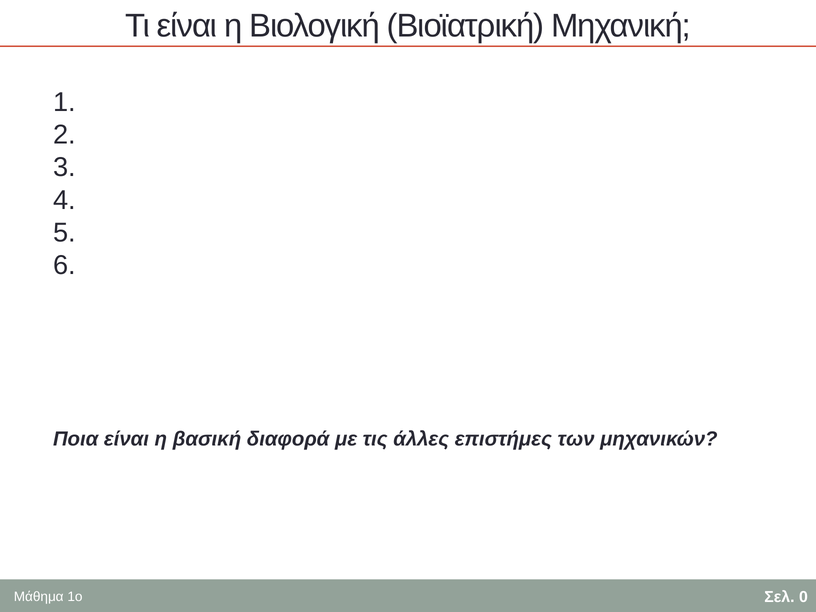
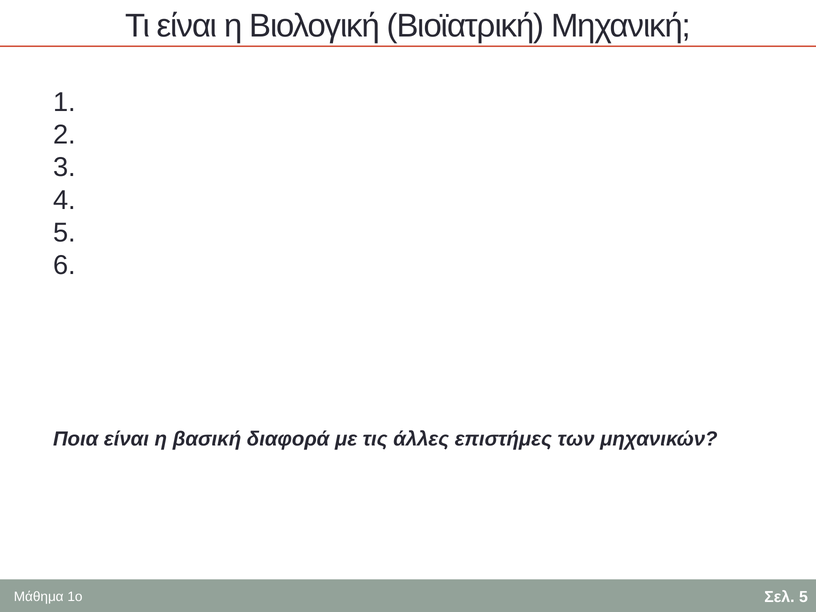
Σελ 0: 0 -> 5 (803, 597)
